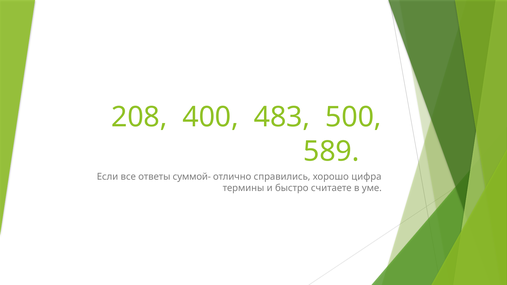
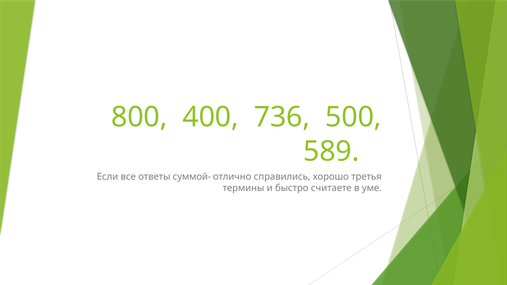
208: 208 -> 800 (139, 117)
483: 483 -> 736 (282, 117)
цифра: цифра -> третья (366, 177)
